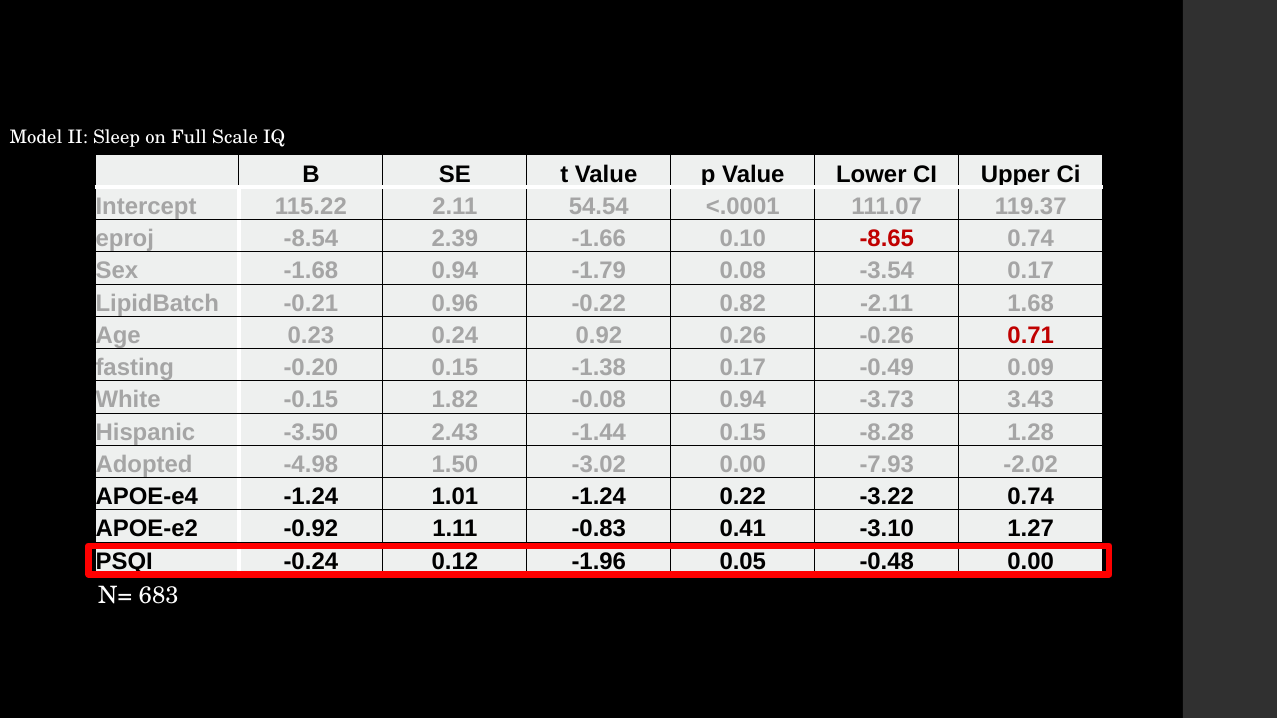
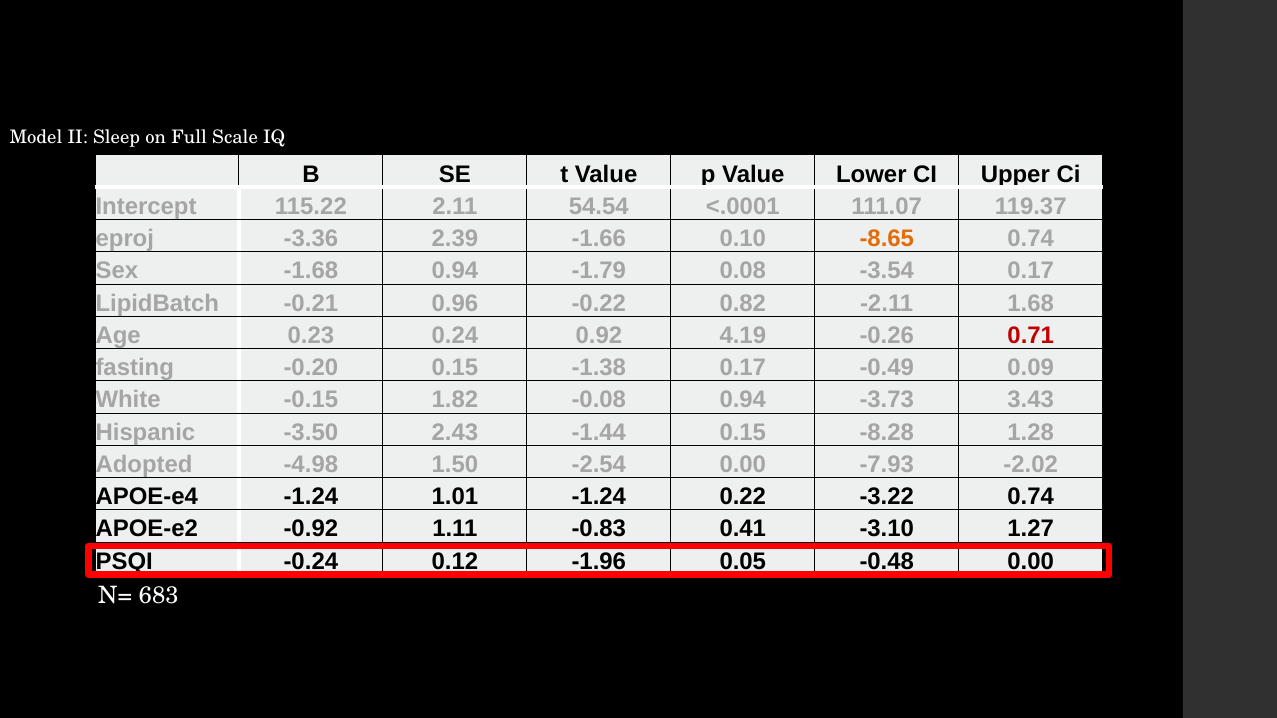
-8.54: -8.54 -> -3.36 (311, 239)
-8.65 colour: red -> orange (887, 239)
0.26: 0.26 -> 4.19 (743, 336)
-3.02: -3.02 -> -2.54 (599, 465)
